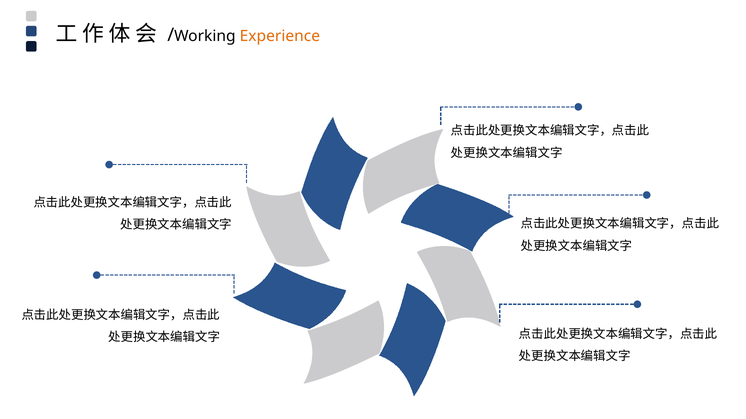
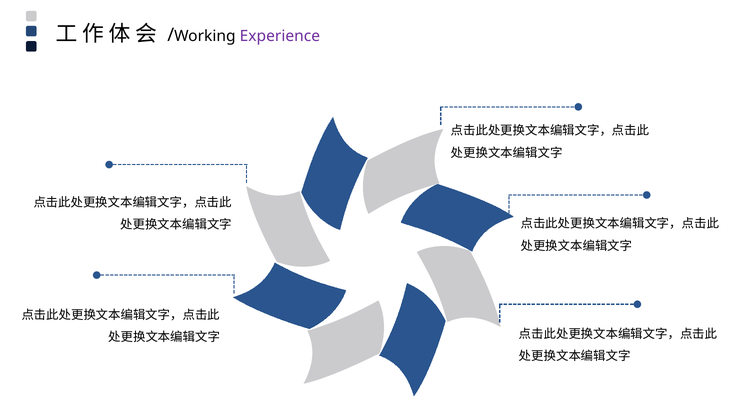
Experience colour: orange -> purple (280, 36)
